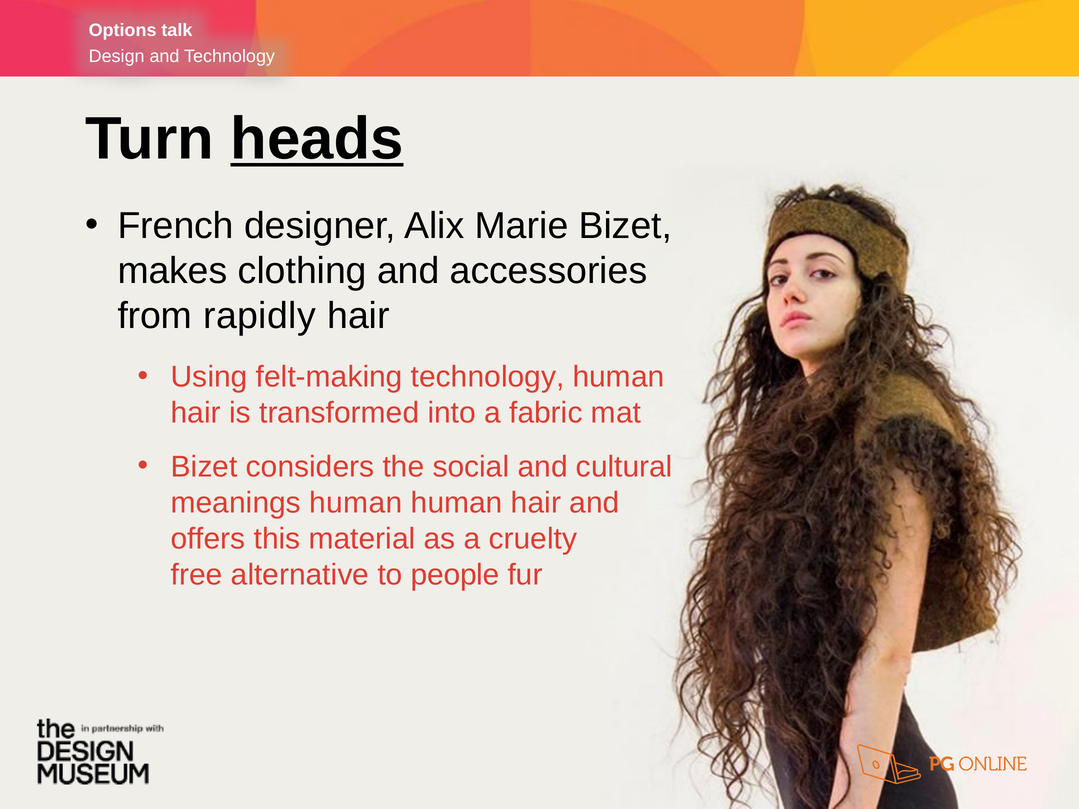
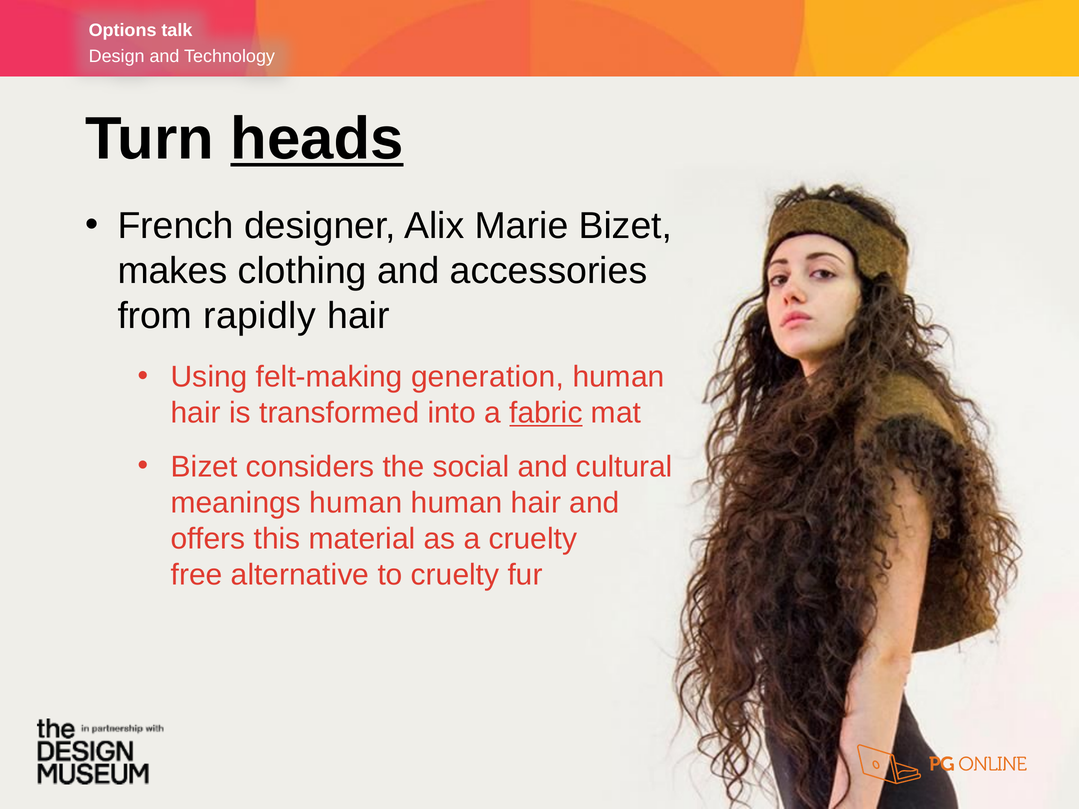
felt-making technology: technology -> generation (488, 377)
fabric underline: none -> present (546, 413)
to people: people -> cruelty (455, 575)
